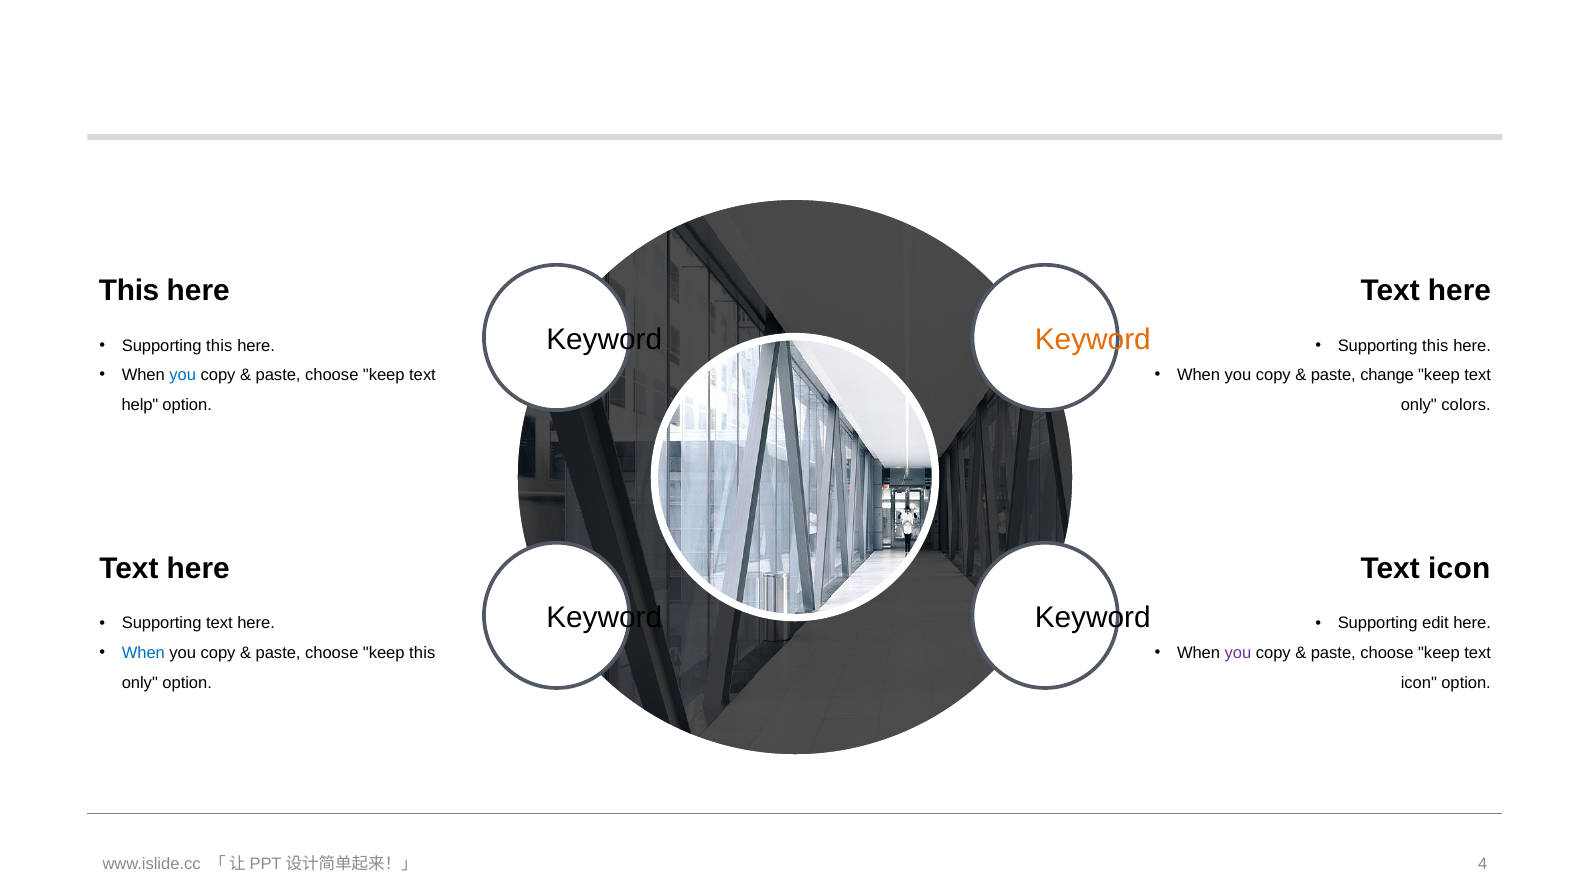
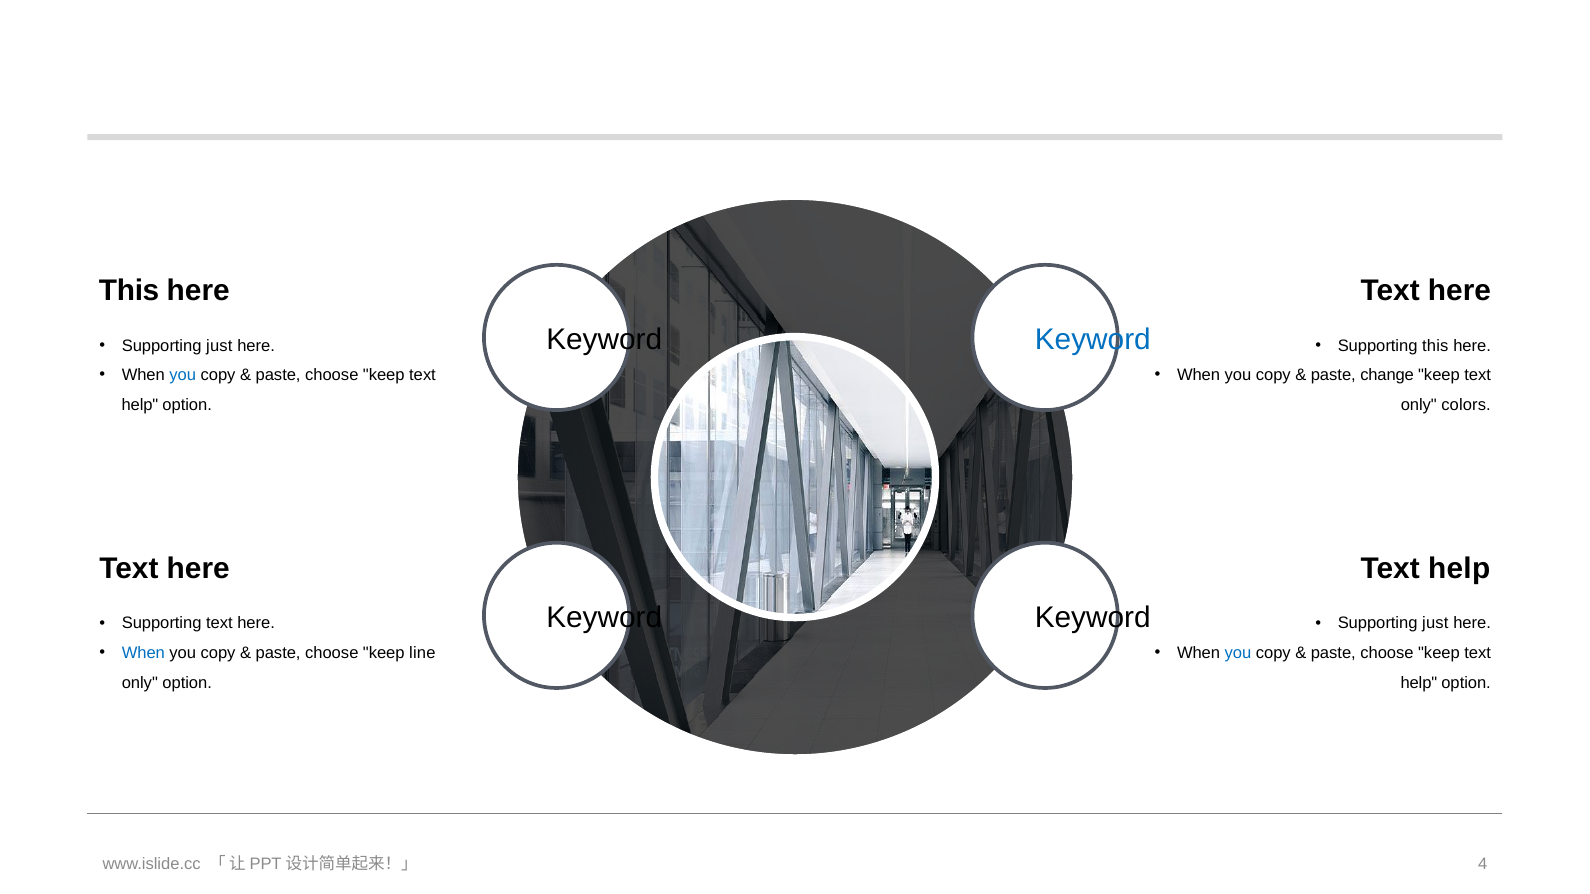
Keyword colour: orange -> blue (1093, 340)
this: this -> just (219, 346)
icon: icon -> help (1459, 569)
edit: edit -> just (1435, 624)
keep this: this -> line (422, 653)
you colour: purple -> blue (1238, 653)
icon: icon -> help (1419, 683)
